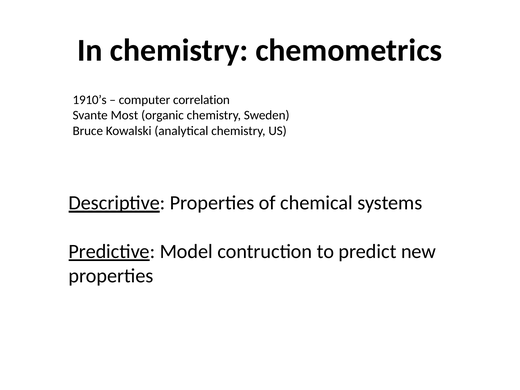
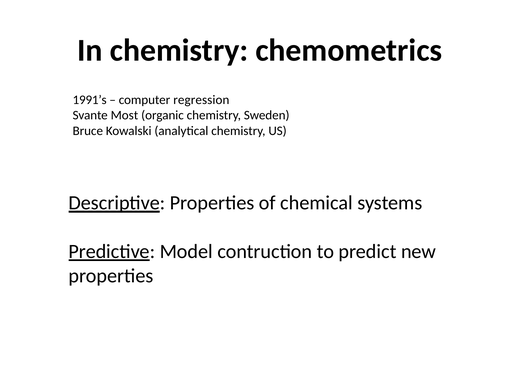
1910’s: 1910’s -> 1991’s (90, 100)
correlation: correlation -> regression (201, 100)
